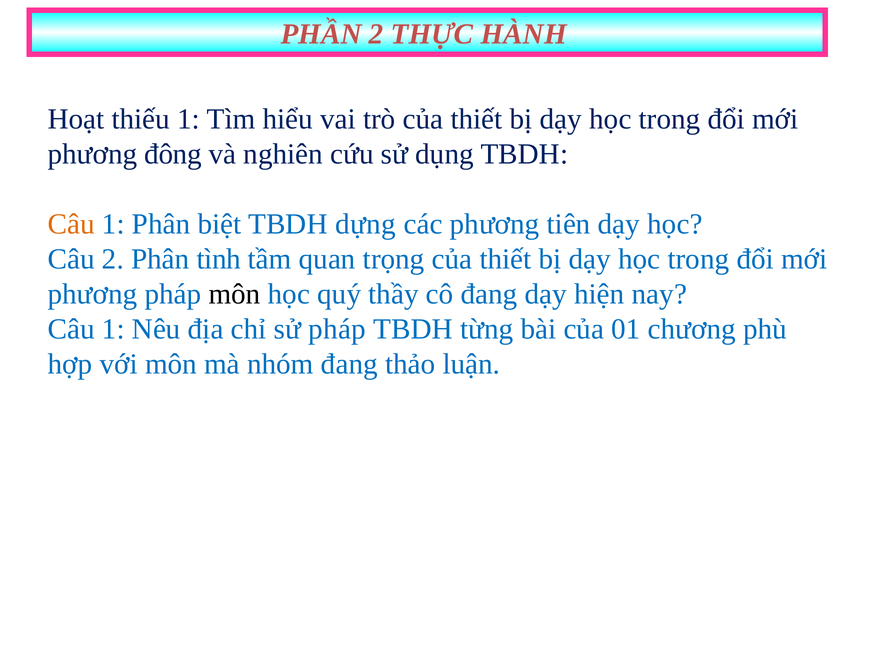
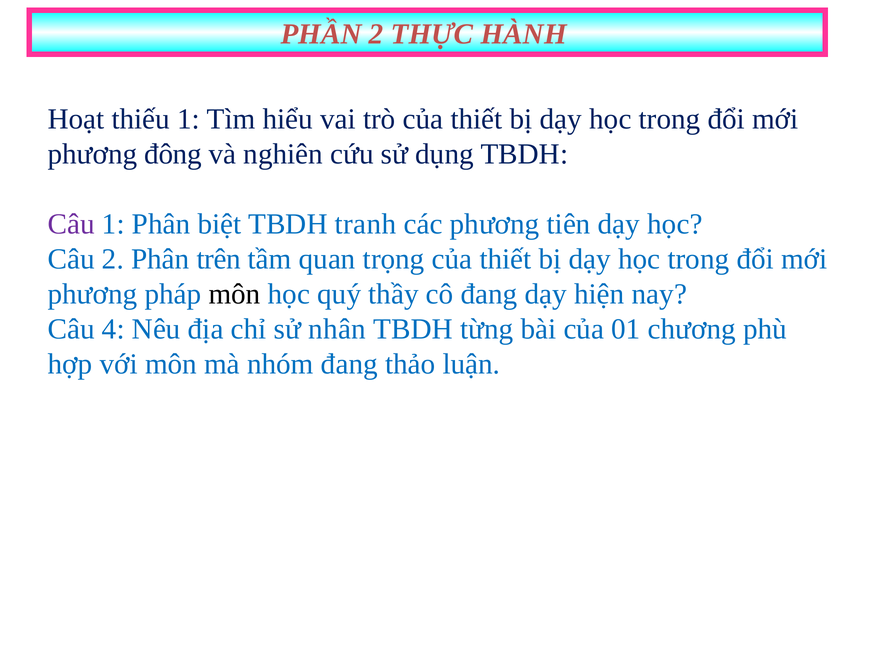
Câu colour: orange -> purple (71, 224)
dựng: dựng -> tranh (366, 224)
tình: tình -> trên (219, 259)
1: 1 -> 4 (113, 329)
sử pháp: pháp -> nhân (337, 329)
